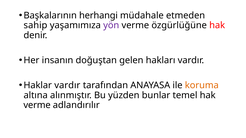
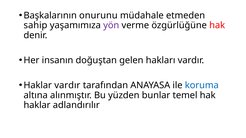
herhangi: herhangi -> onurunu (98, 15)
koruma colour: orange -> blue (202, 85)
verme: verme -> haklar (37, 105)
